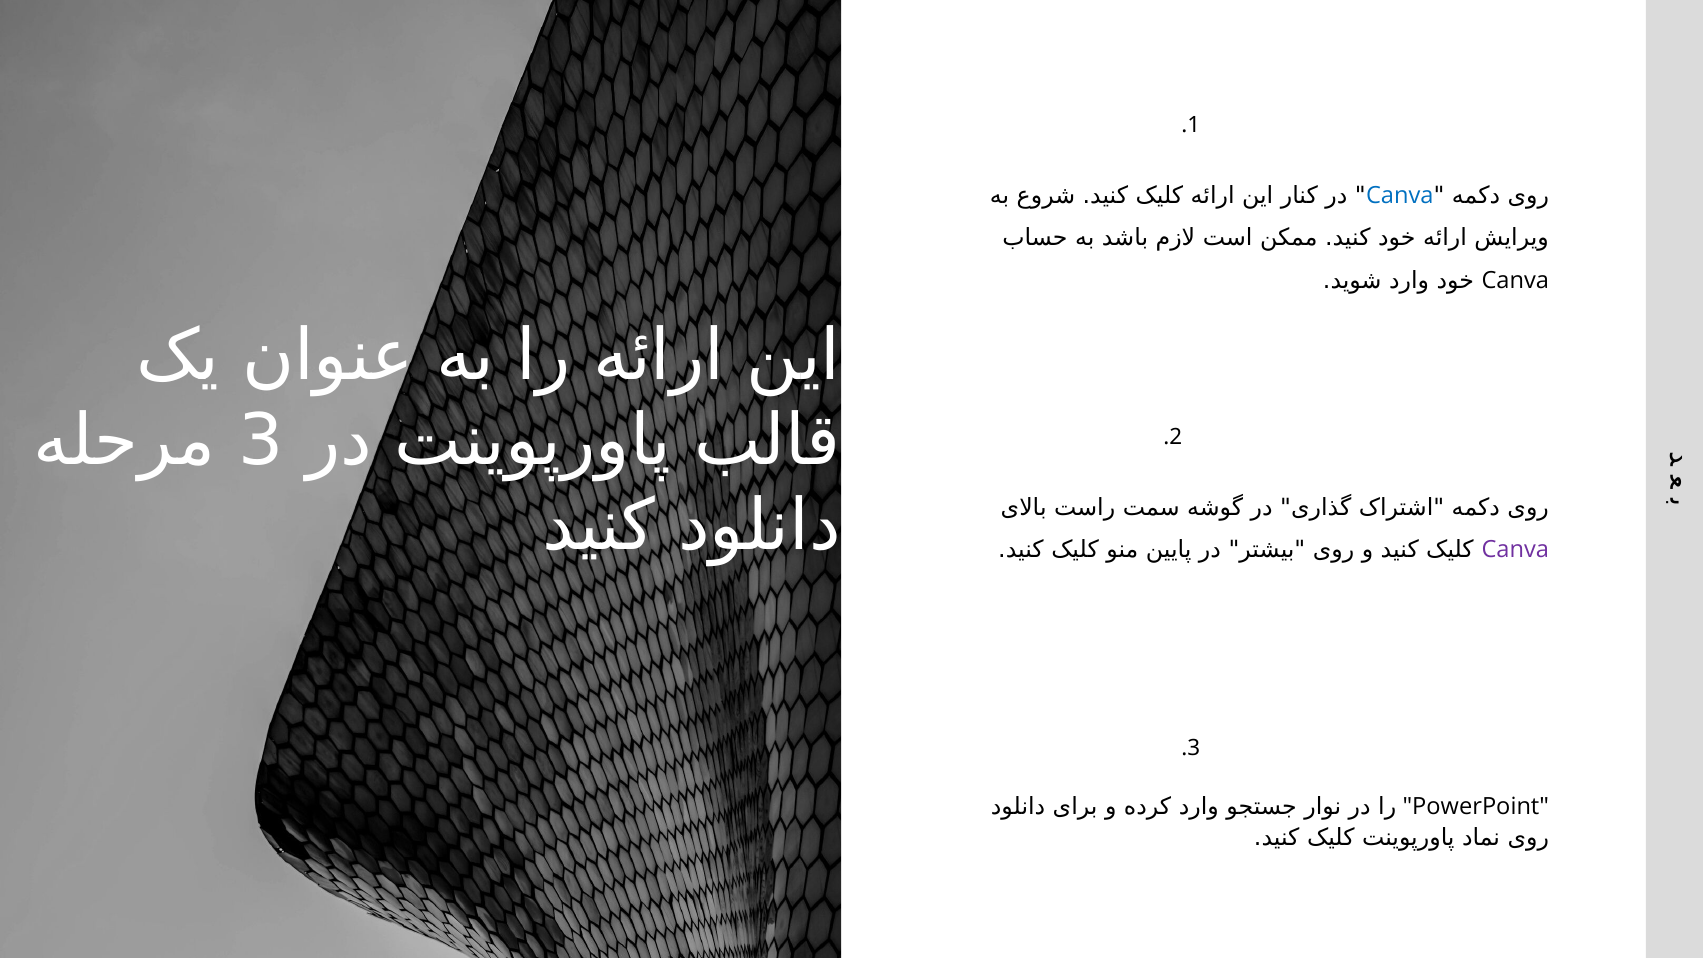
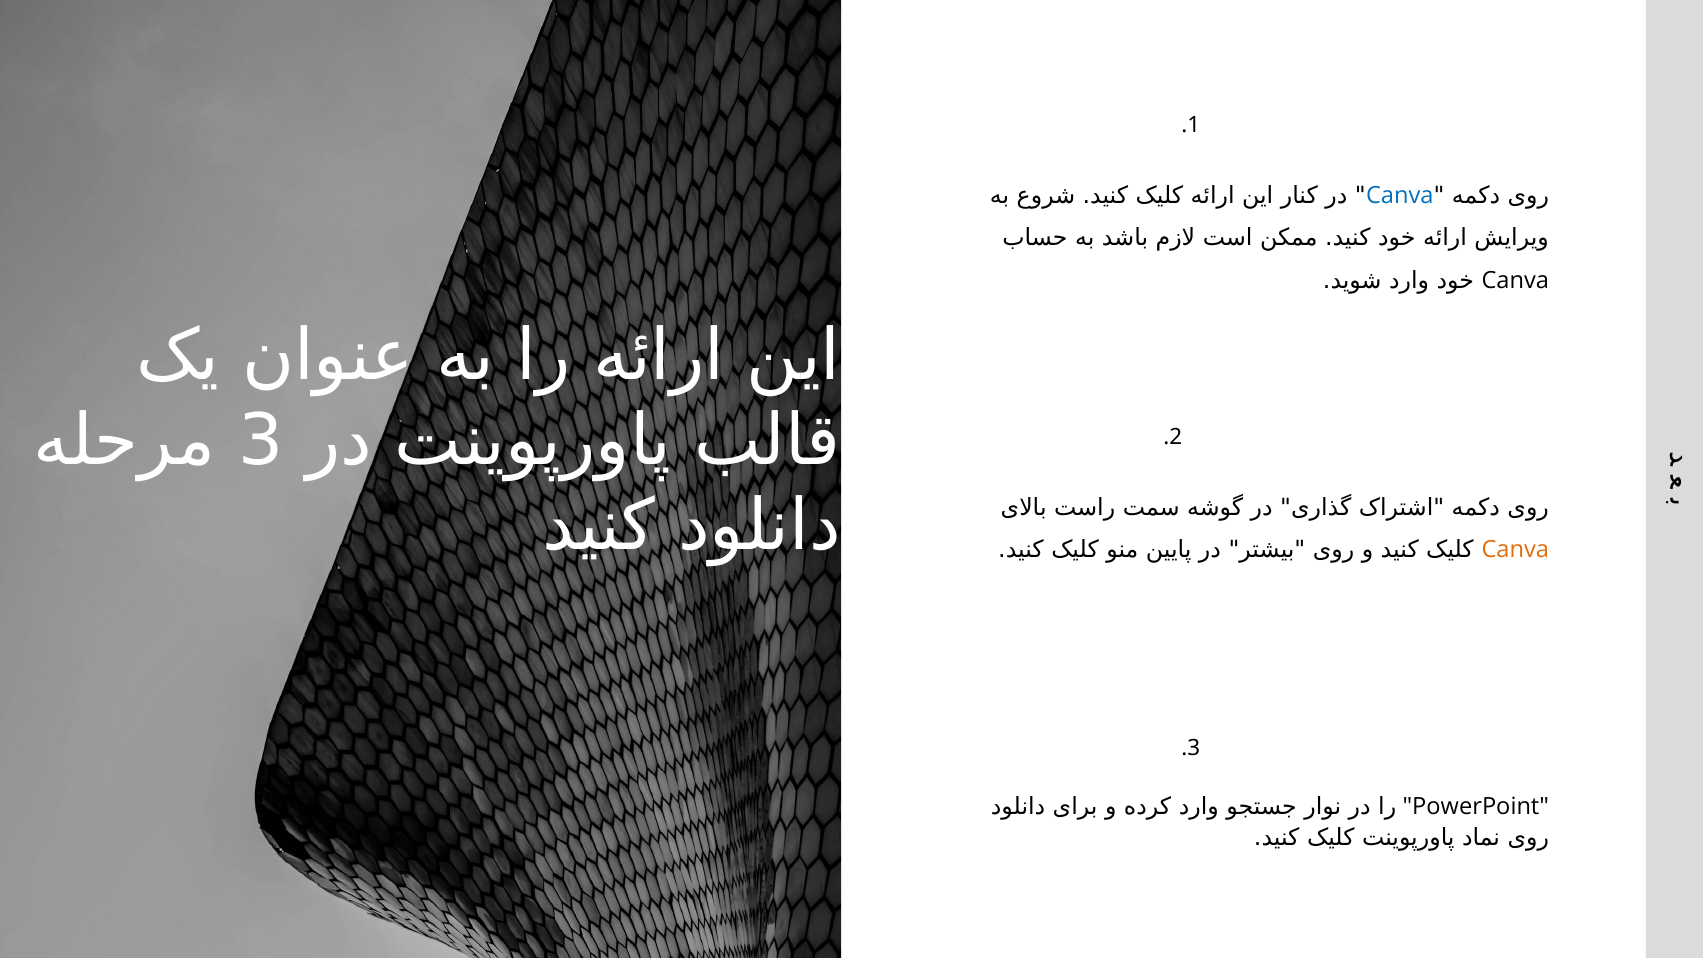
Canva colour: purple -> orange (1515, 550)
